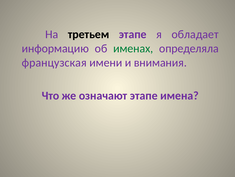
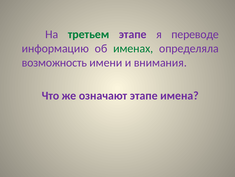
третьем colour: black -> green (89, 34)
обладает: обладает -> переводе (195, 34)
французская: французская -> возможность (54, 62)
